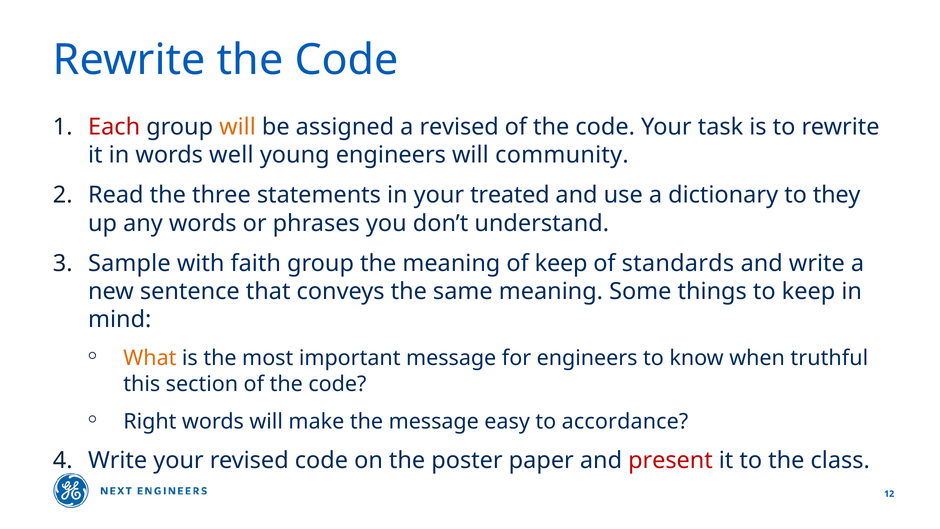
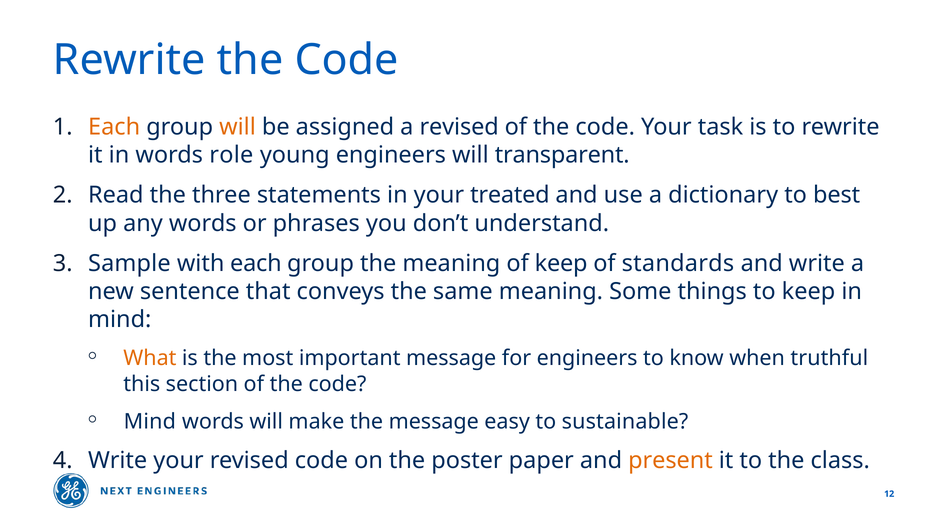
Each colour: red -> orange (114, 127)
well: well -> role (231, 155)
community: community -> transparent (562, 155)
they: they -> best (837, 195)
with faith: faith -> each (256, 263)
Right: Right -> Mind (150, 422)
accordance: accordance -> sustainable (625, 422)
present colour: red -> orange (670, 461)
